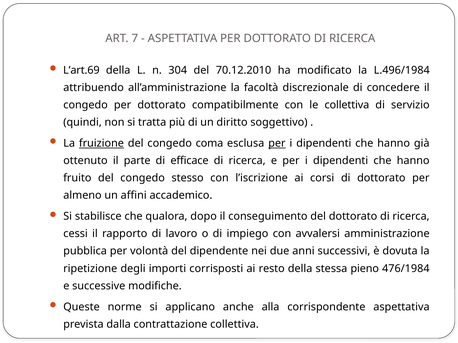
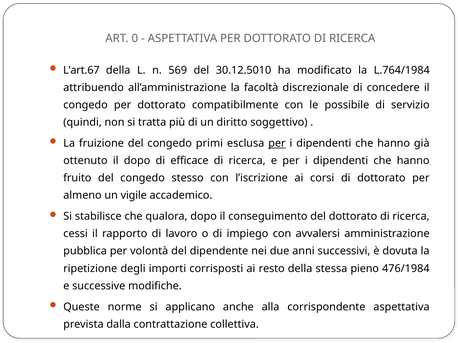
7: 7 -> 0 (135, 38)
L’art.69: L’art.69 -> L’art.67 (81, 70)
304: 304 -> 569 (178, 70)
70.12.2010: 70.12.2010 -> 30.12.5010 (244, 70)
L.496/1984: L.496/1984 -> L.764/1984 (402, 70)
le collettiva: collettiva -> possibile (347, 105)
fruizione underline: present -> none (101, 143)
coma: coma -> primi (209, 143)
il parte: parte -> dopo (137, 161)
affini: affini -> vigile (134, 196)
